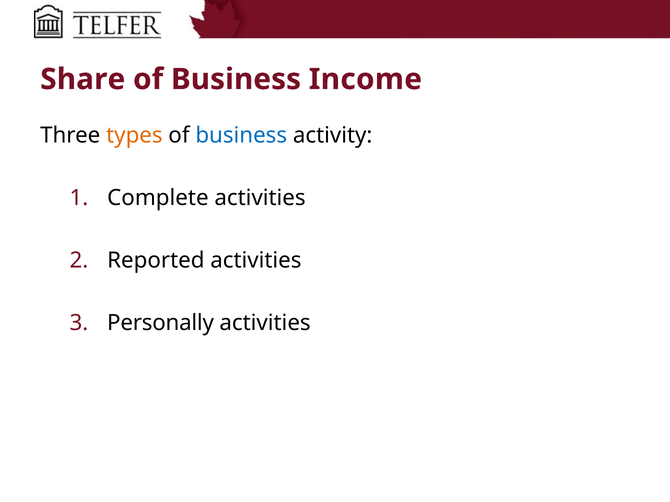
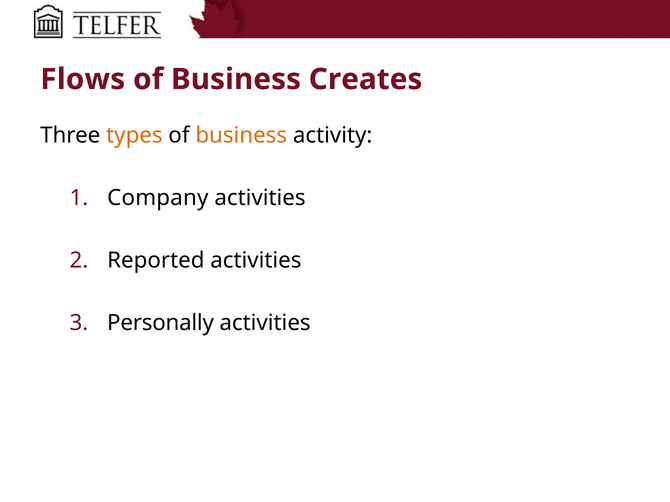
Share: Share -> Flows (83, 79)
Income: Income -> Creates (366, 79)
business colour: blue -> orange (241, 136)
Complete: Complete -> Company (158, 198)
